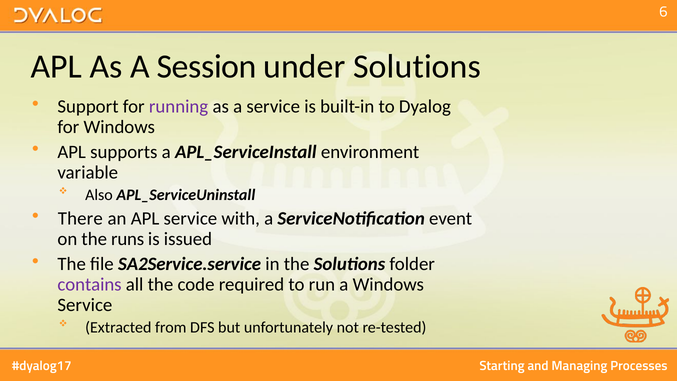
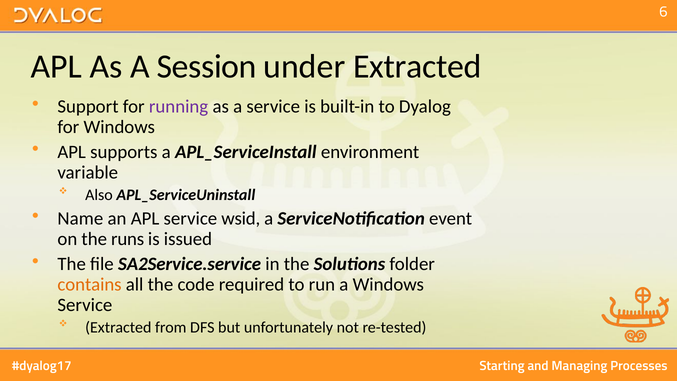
under Solutions: Solutions -> Extracted (417, 67)
There: There -> Name (80, 219)
with: with -> wsid (241, 219)
contains colour: purple -> orange (90, 284)
